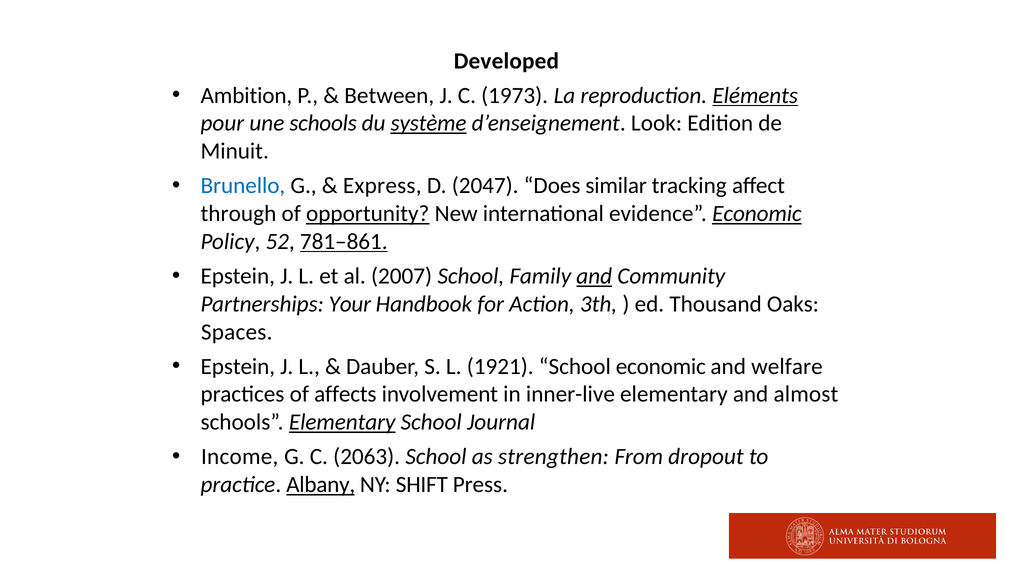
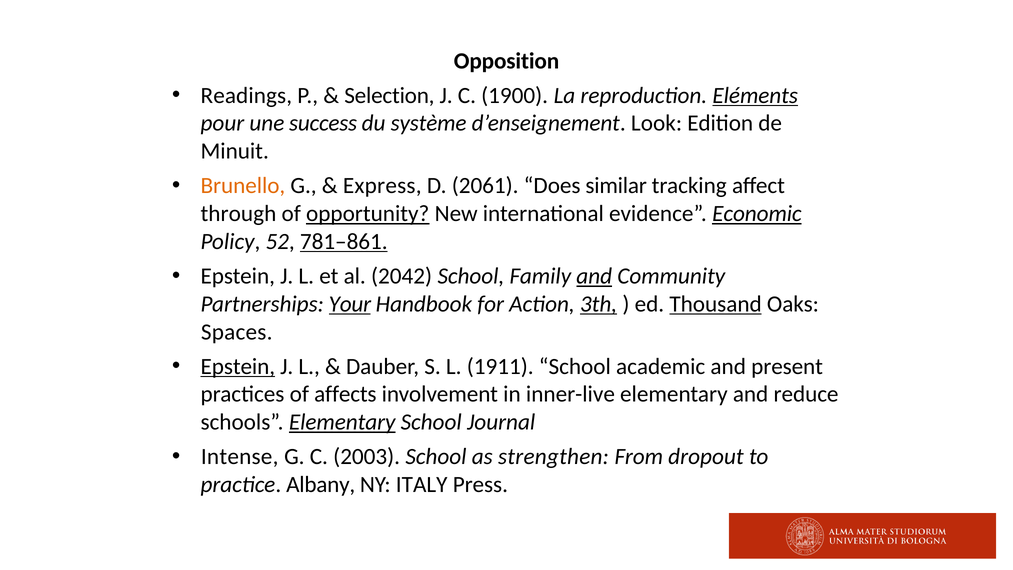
Developed: Developed -> Opposition (507, 61)
Ambition: Ambition -> Readings (246, 95)
Between: Between -> Selection (389, 95)
1973: 1973 -> 1900 (515, 95)
une schools: schools -> success (323, 123)
système underline: present -> none (429, 123)
Brunello colour: blue -> orange (243, 186)
2047: 2047 -> 2061 (485, 186)
2007: 2007 -> 2042 (402, 276)
Your underline: none -> present (350, 304)
3th underline: none -> present (599, 304)
Thousand underline: none -> present (716, 304)
Epstein underline: none -> present (238, 366)
1921: 1921 -> 1911 (500, 366)
School economic: economic -> academic (661, 366)
welfare: welfare -> present (787, 366)
almost: almost -> reduce (806, 394)
Income: Income -> Intense (240, 457)
2063: 2063 -> 2003 (367, 457)
Albany underline: present -> none (321, 484)
SHIFT: SHIFT -> ITALY (422, 484)
